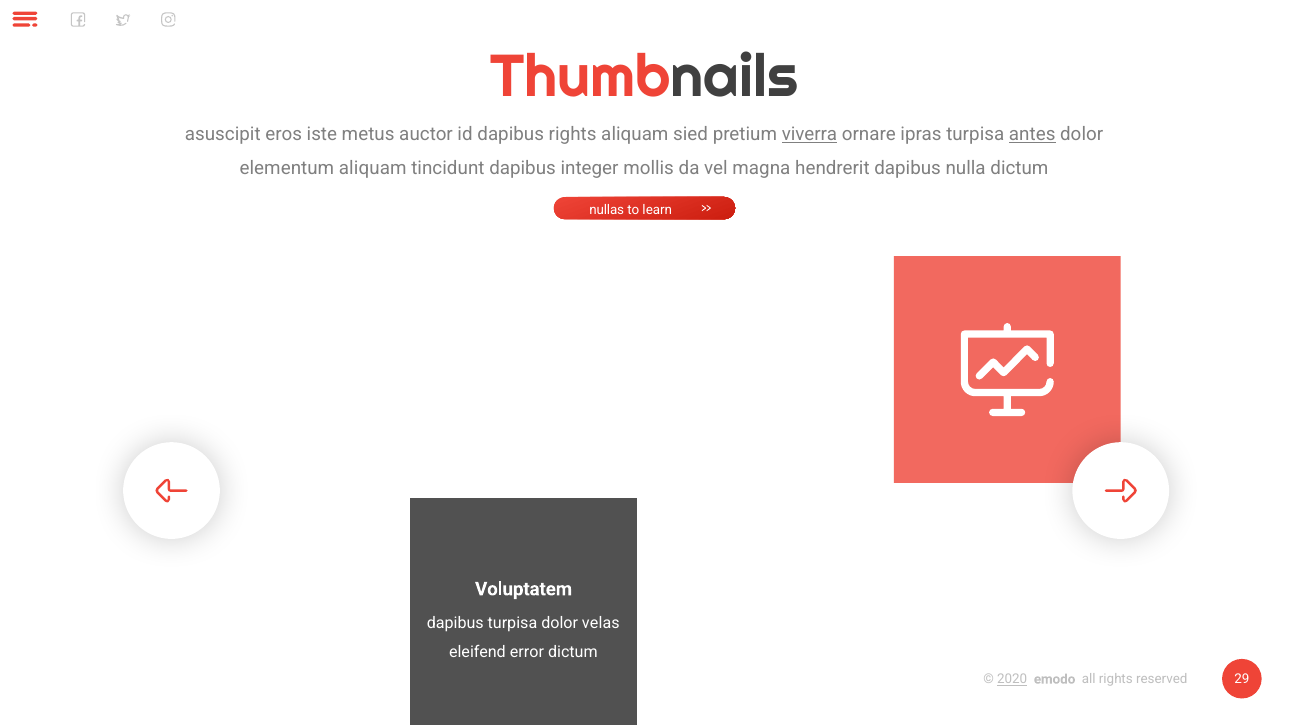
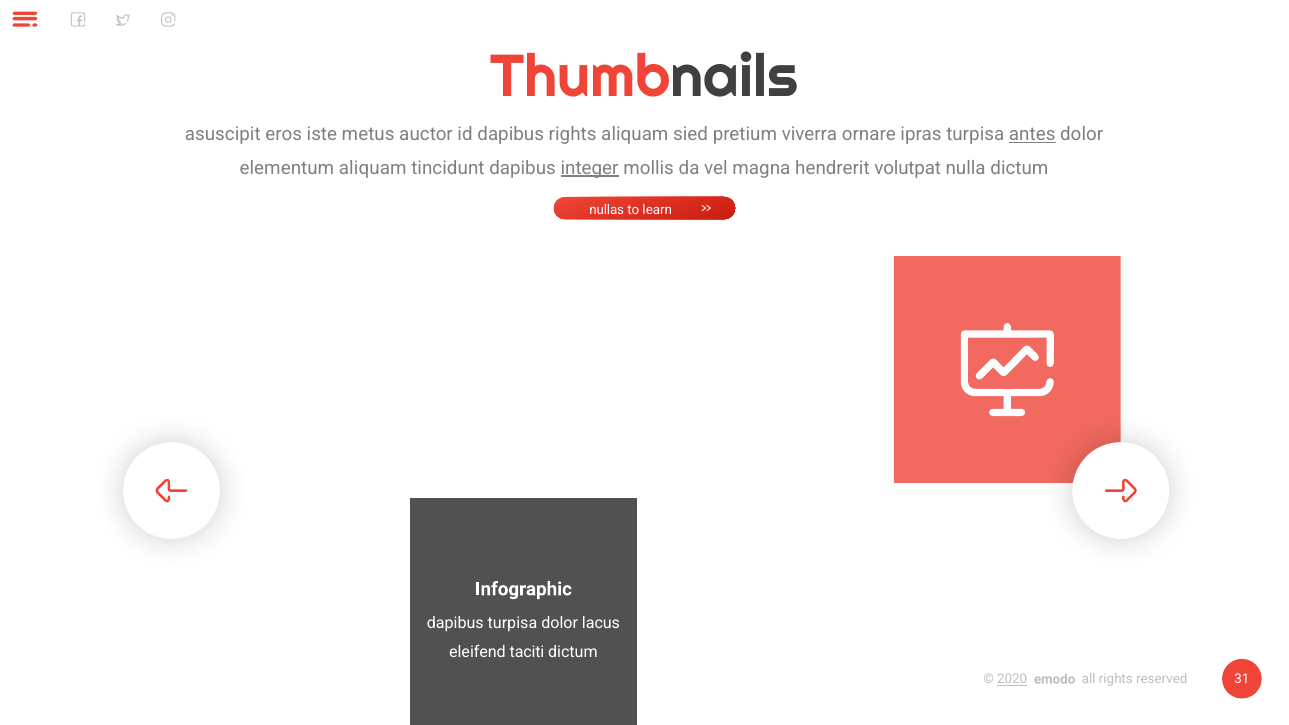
viverra underline: present -> none (809, 134)
integer underline: none -> present (590, 168)
hendrerit dapibus: dapibus -> volutpat (908, 168)
Voluptatem: Voluptatem -> Infographic (523, 589)
velas: velas -> lacus (601, 623)
error: error -> taciti (527, 652)
29: 29 -> 31 (1242, 679)
